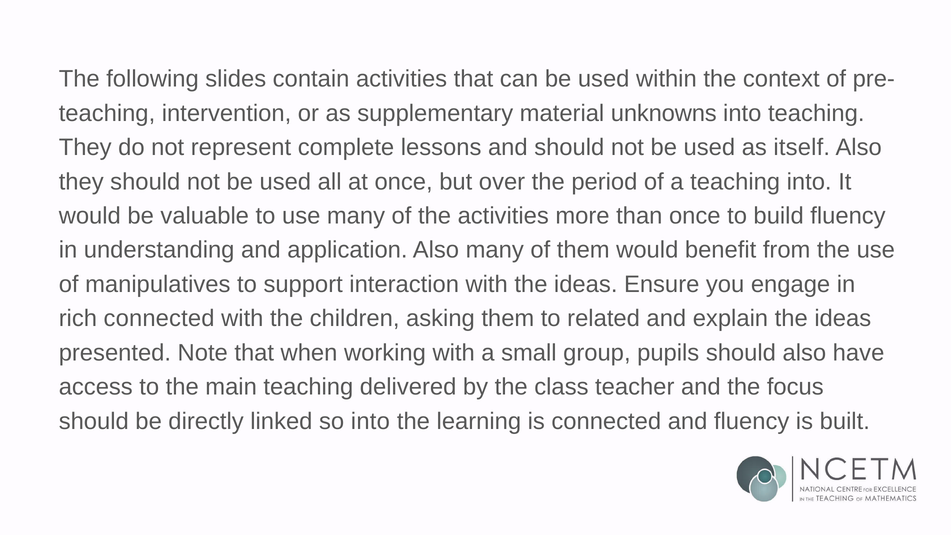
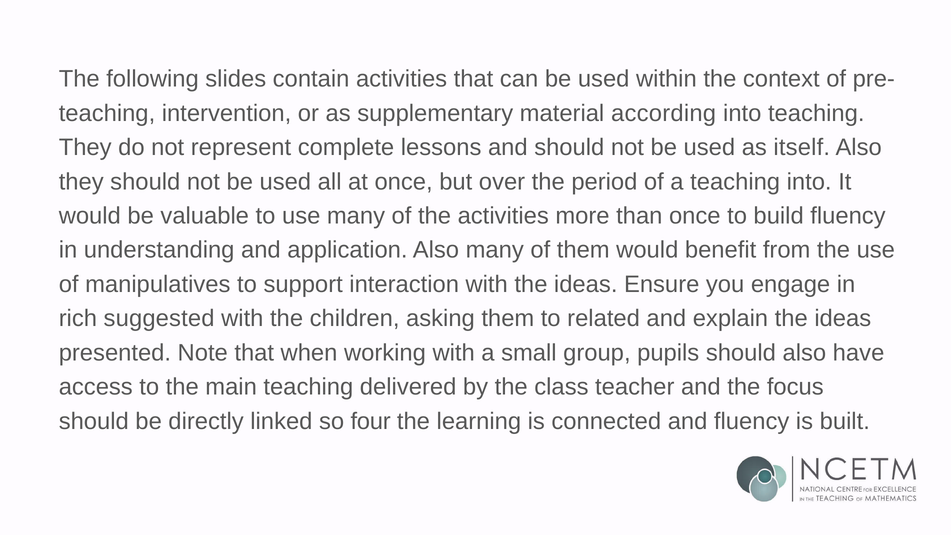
unknowns: unknowns -> according (664, 113)
rich connected: connected -> suggested (159, 319)
so into: into -> four (371, 421)
